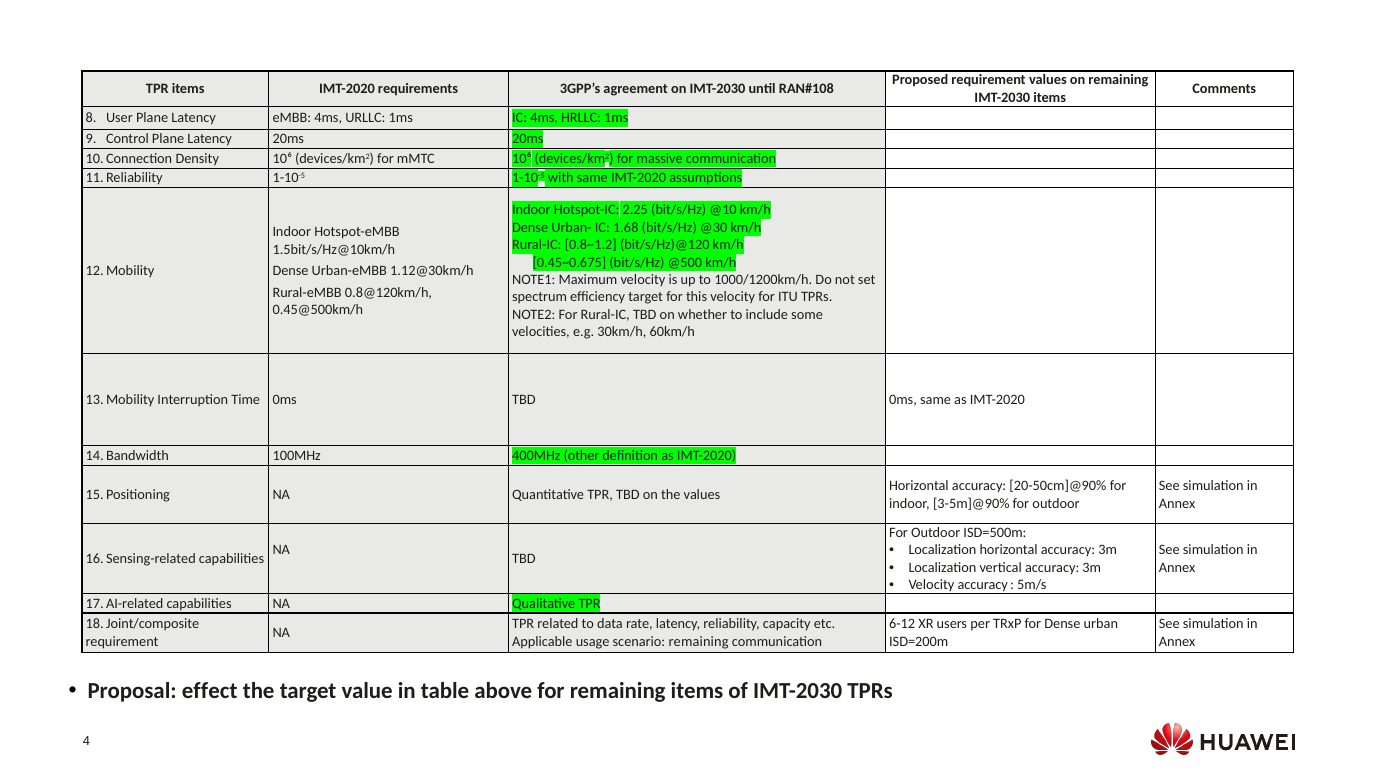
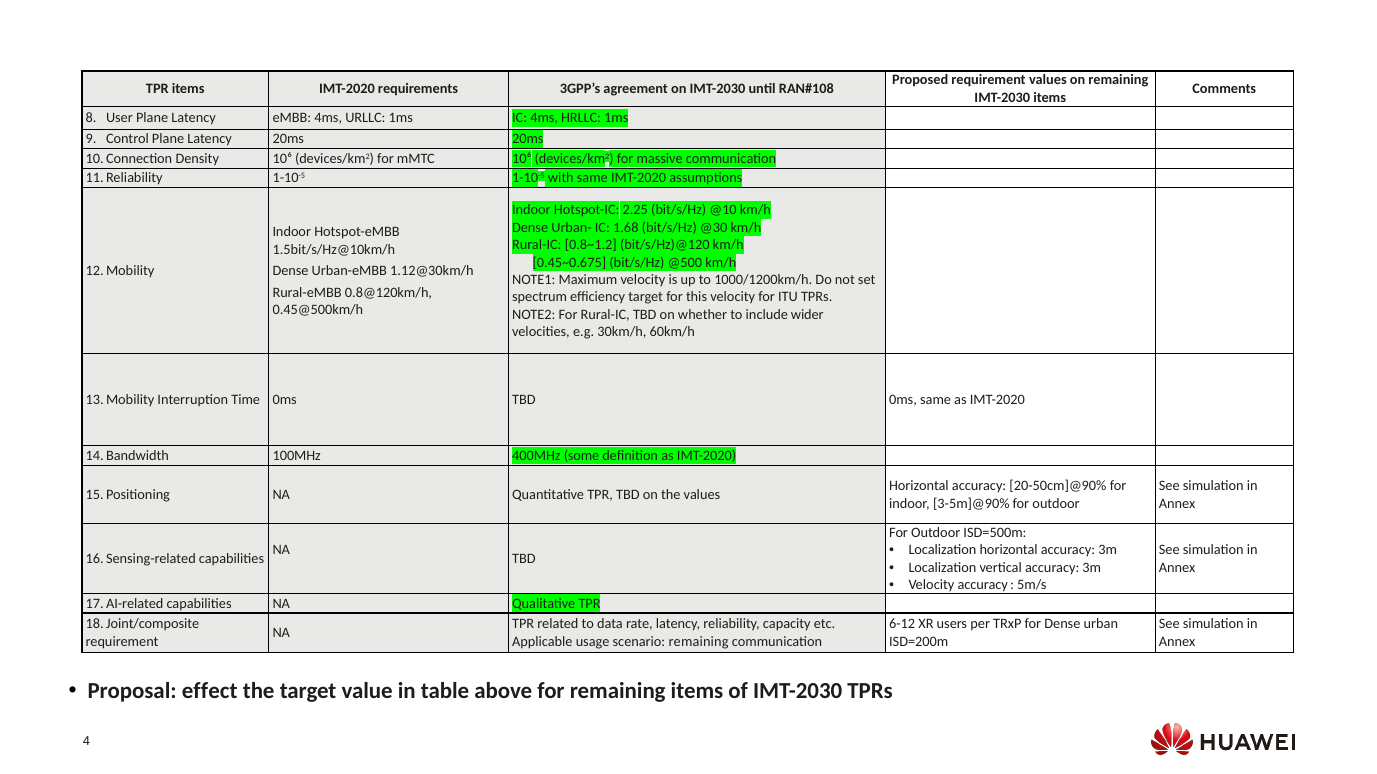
some: some -> wider (807, 315)
other: other -> some (582, 456)
